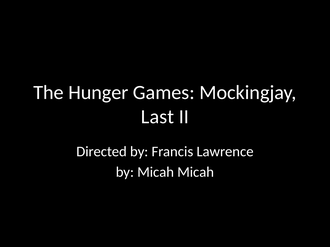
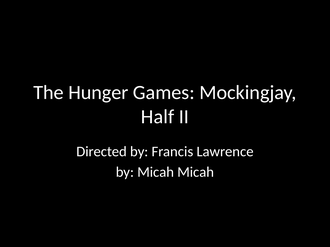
Last: Last -> Half (158, 117)
